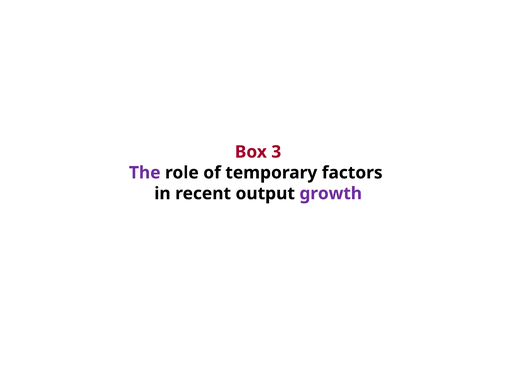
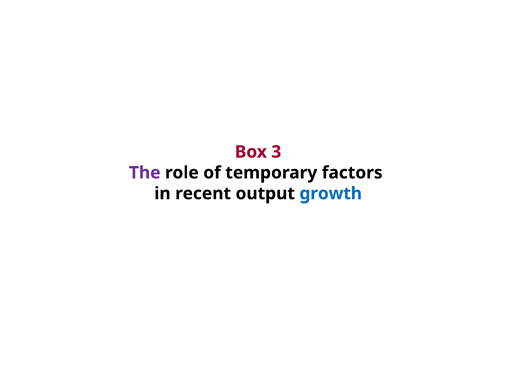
growth colour: purple -> blue (331, 194)
